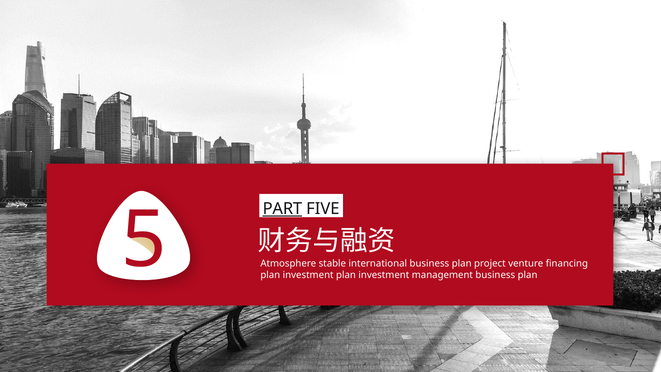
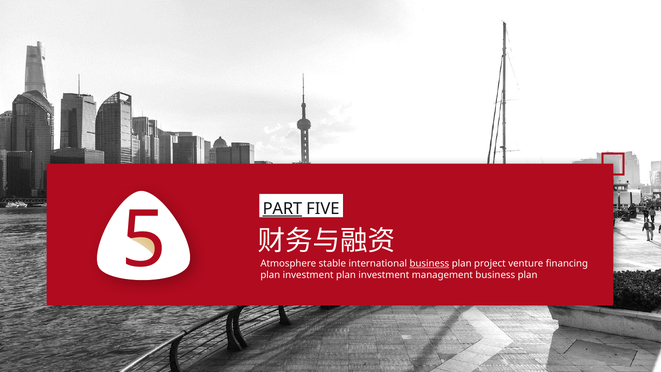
business underline: none -> present (429, 264)
